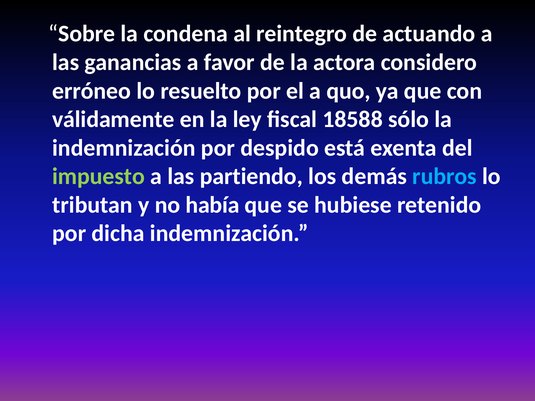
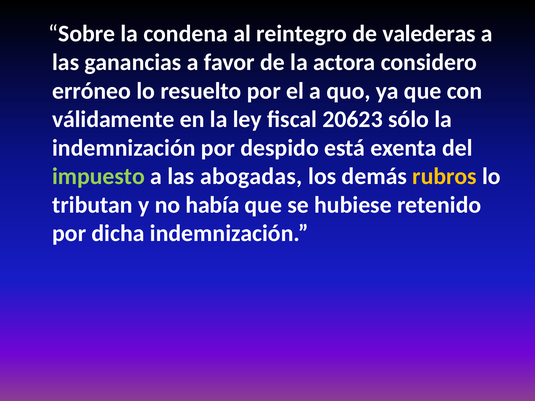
actuando: actuando -> valederas (429, 34)
18588: 18588 -> 20623 (353, 119)
partiendo: partiendo -> abogadas (251, 177)
rubros colour: light blue -> yellow (445, 177)
